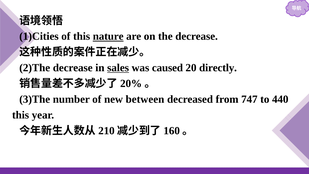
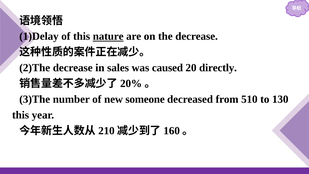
1)Cities: 1)Cities -> 1)Delay (39, 36)
sales underline: present -> none (118, 68)
between: between -> someone (145, 99)
747: 747 -> 510 (249, 99)
440: 440 -> 130 (280, 99)
